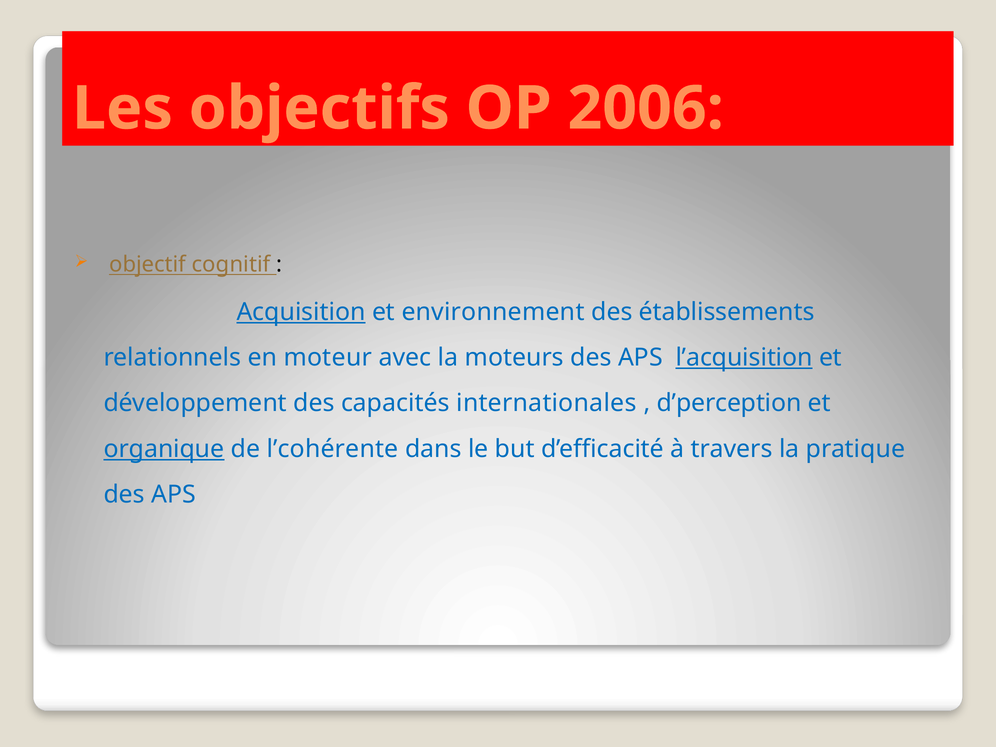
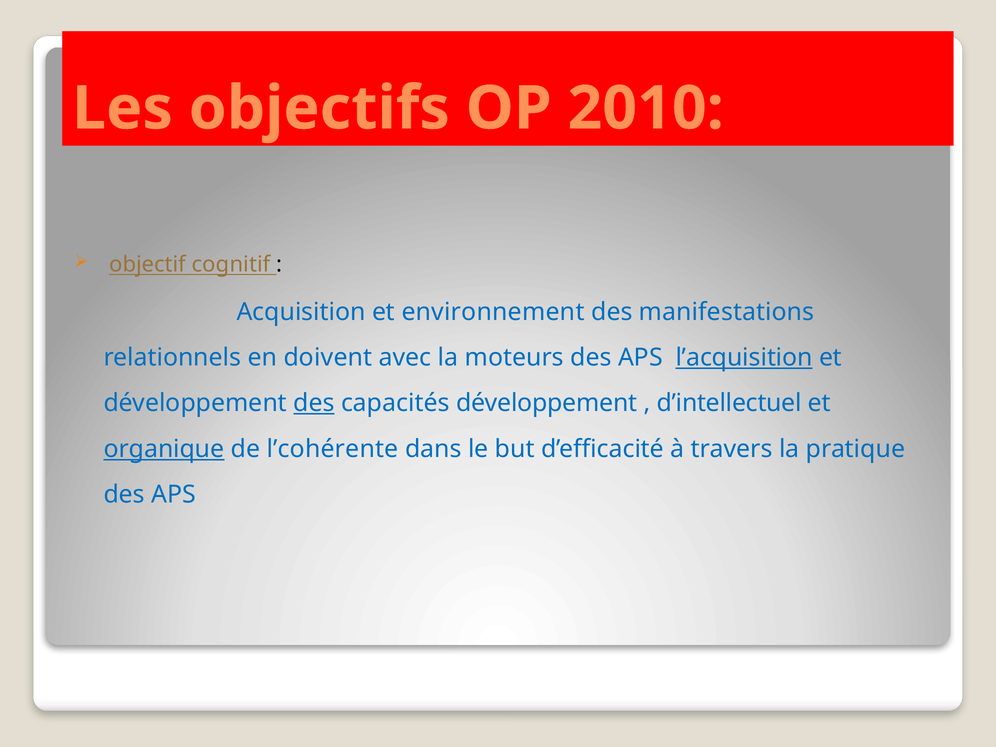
2006: 2006 -> 2010 (646, 108)
Acquisition underline: present -> none (301, 312)
établissements: établissements -> manifestations (727, 312)
moteur: moteur -> doivent (328, 357)
des underline: none -> present (314, 403)
capacités internationales: internationales -> développement (547, 403)
d’perception: d’perception -> d’intellectuel (729, 403)
